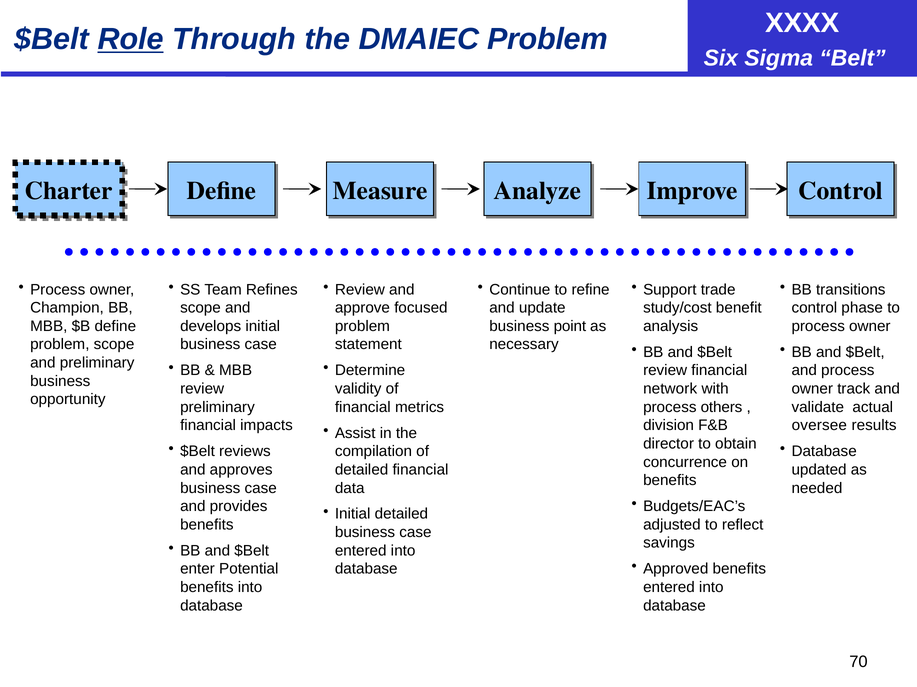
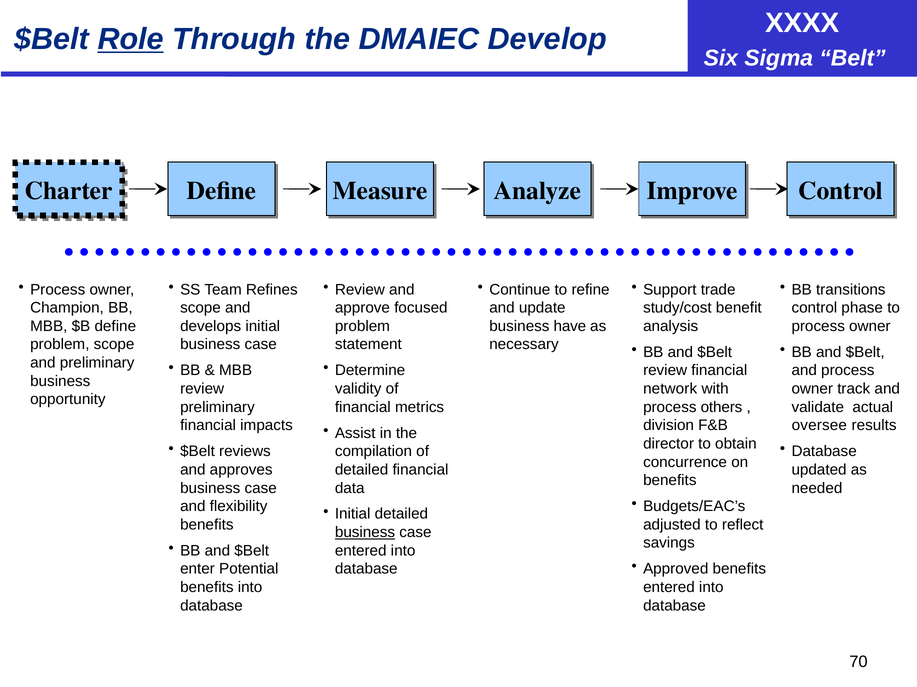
DMAIEC Problem: Problem -> Develop (547, 39)
point: point -> have (570, 326)
provides: provides -> flexibility (239, 507)
business underline: none -> present (365, 533)
